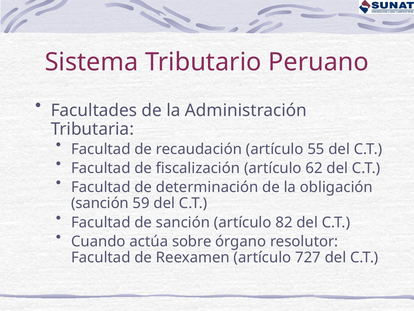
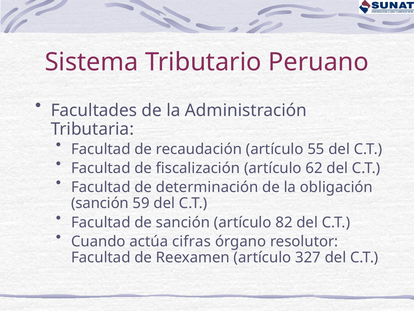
sobre: sobre -> cifras (192, 241)
727: 727 -> 327 (308, 257)
